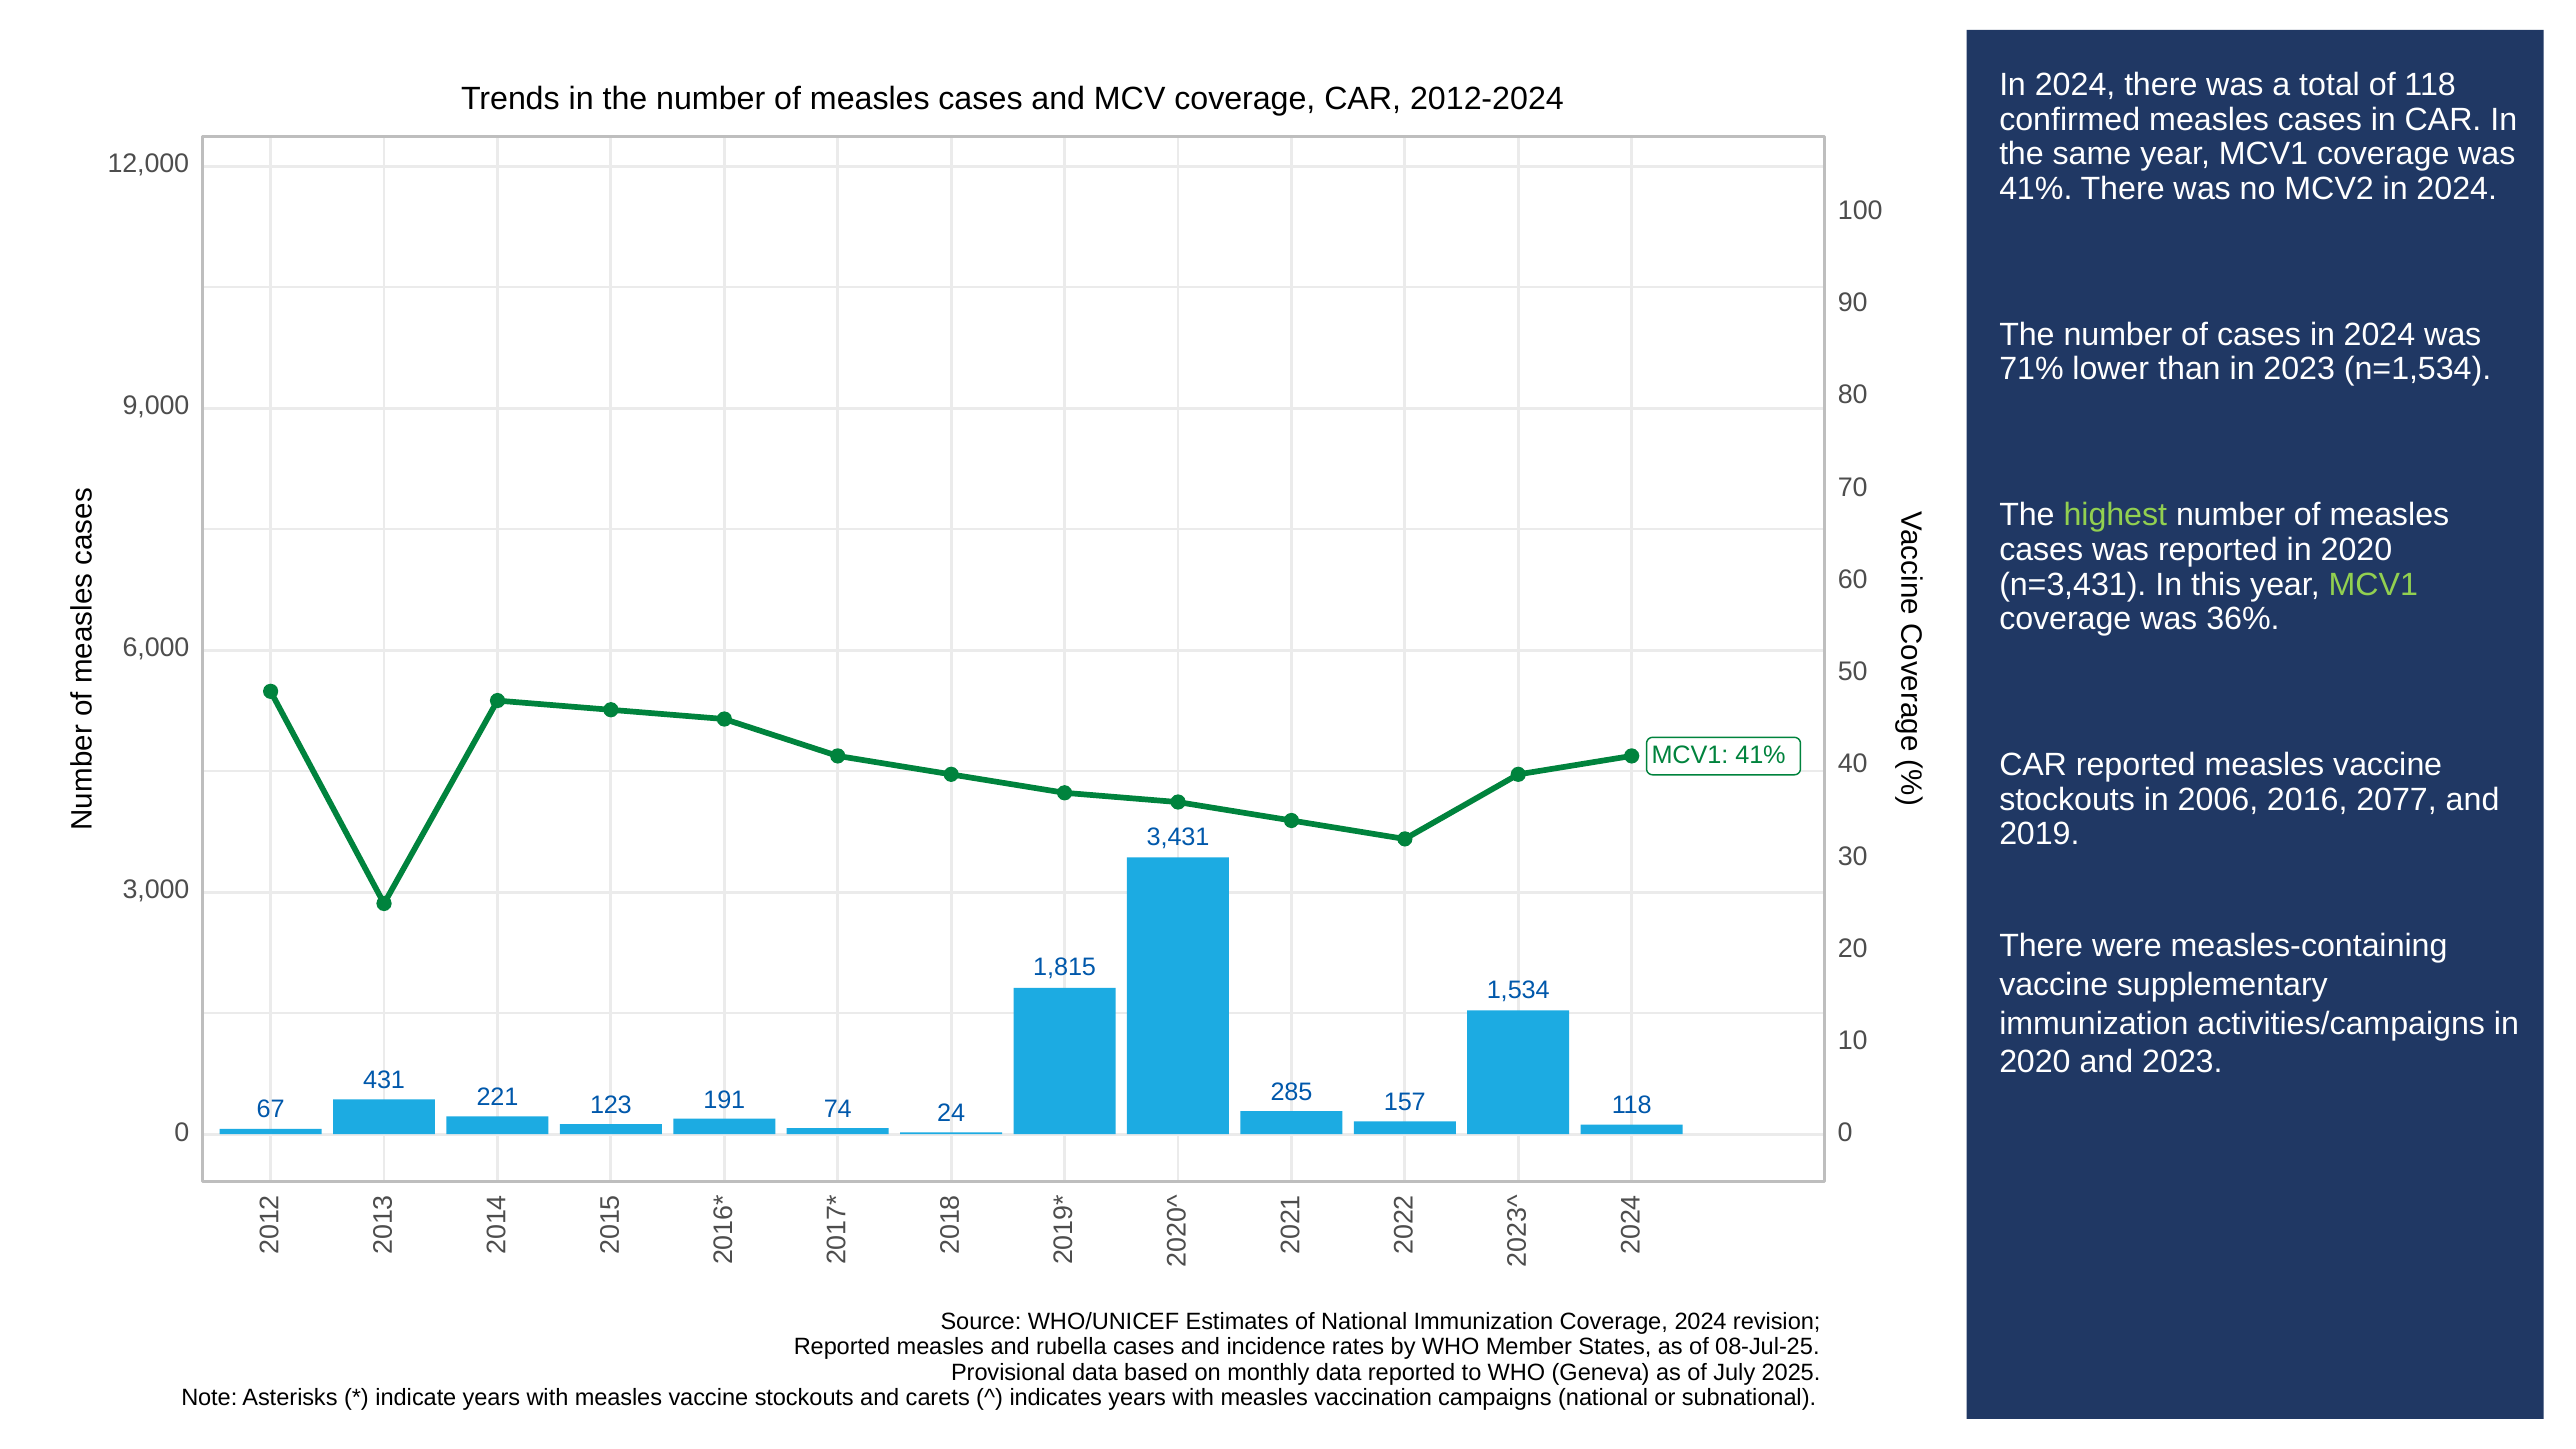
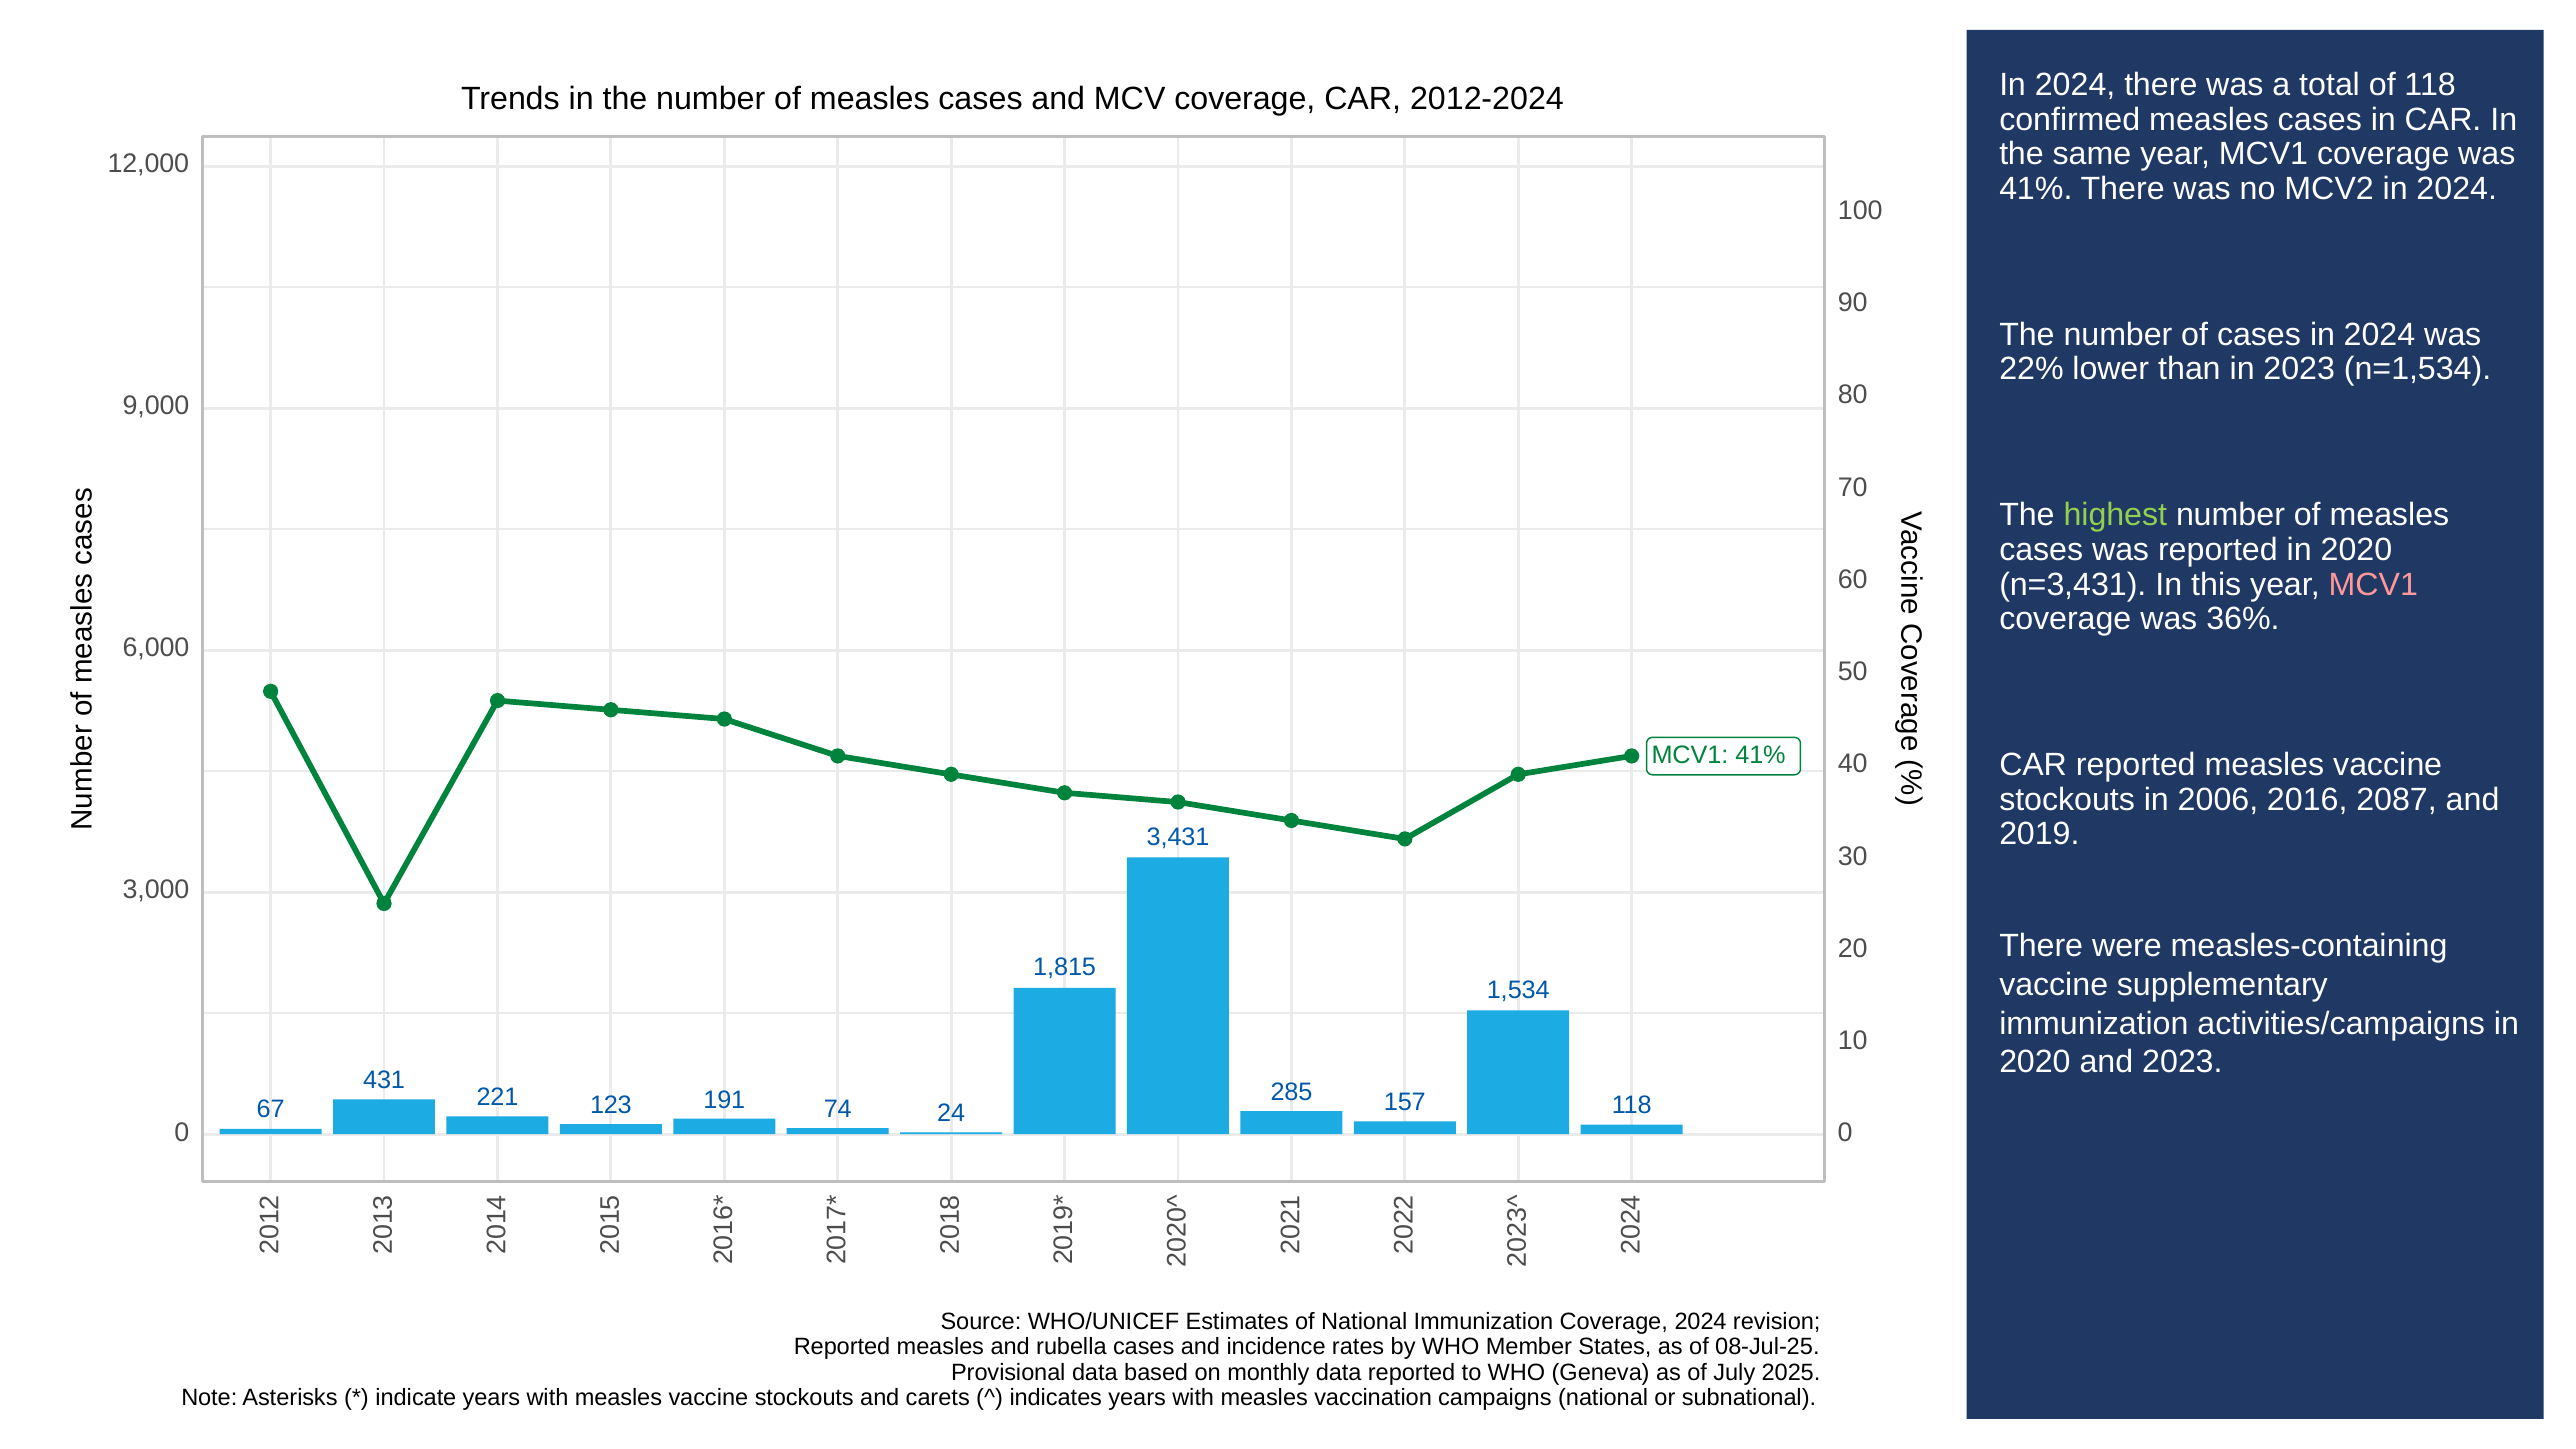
71%: 71% -> 22% (2031, 369)
MCV1 colour: light green -> pink (2373, 584)
2077: 2077 -> 2087 (2397, 800)
